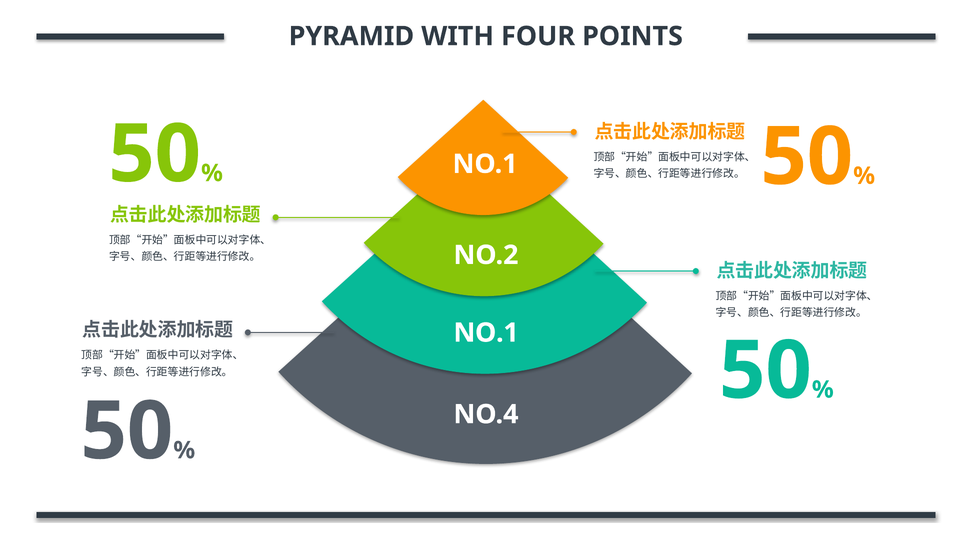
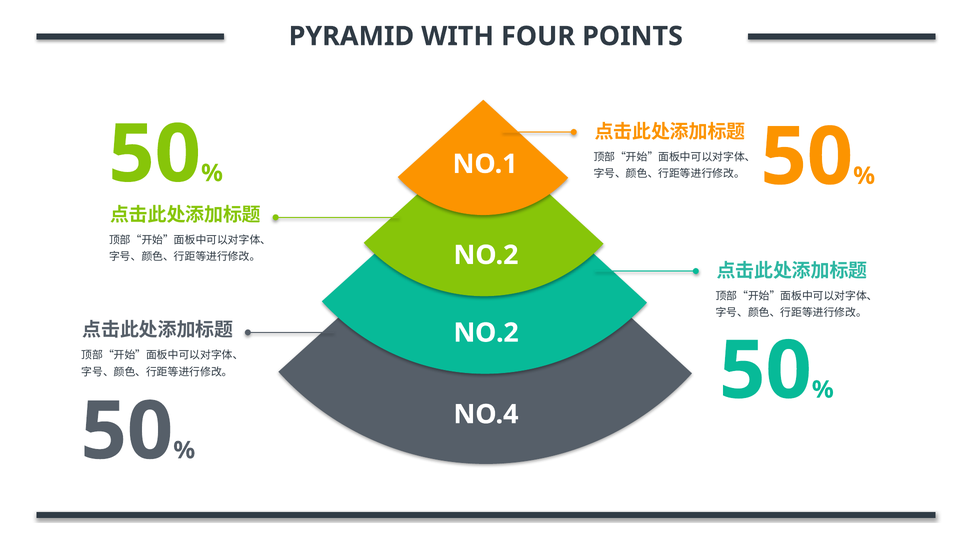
NO.1: NO.1 -> NO.2 (486, 333)
